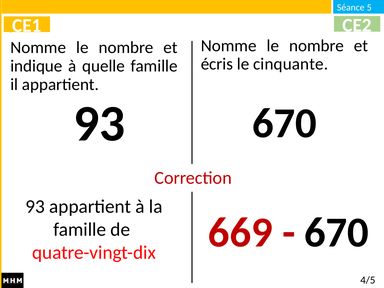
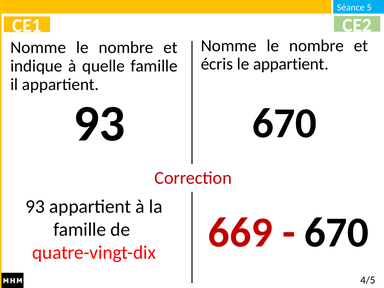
le cinquante: cinquante -> appartient (291, 64)
